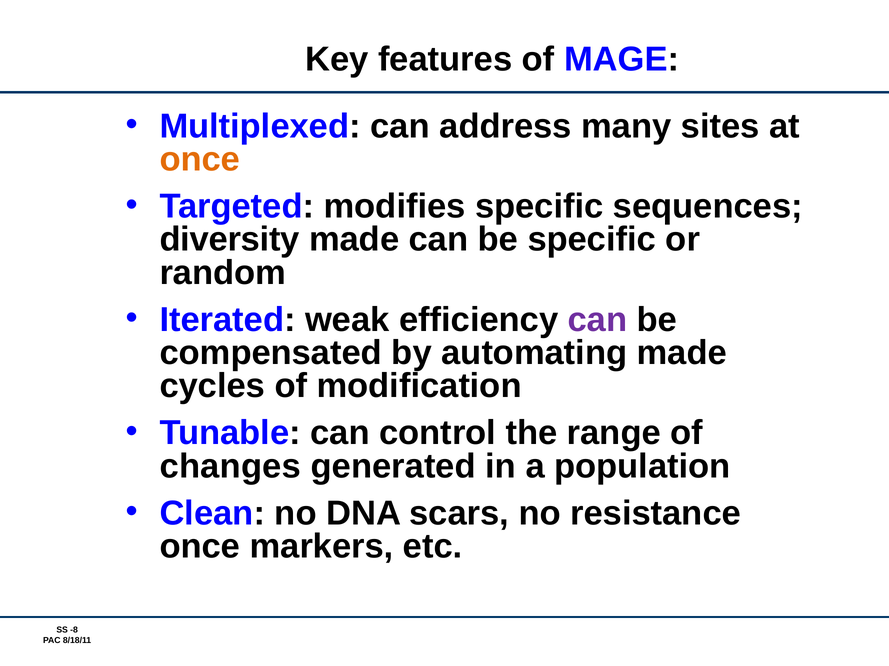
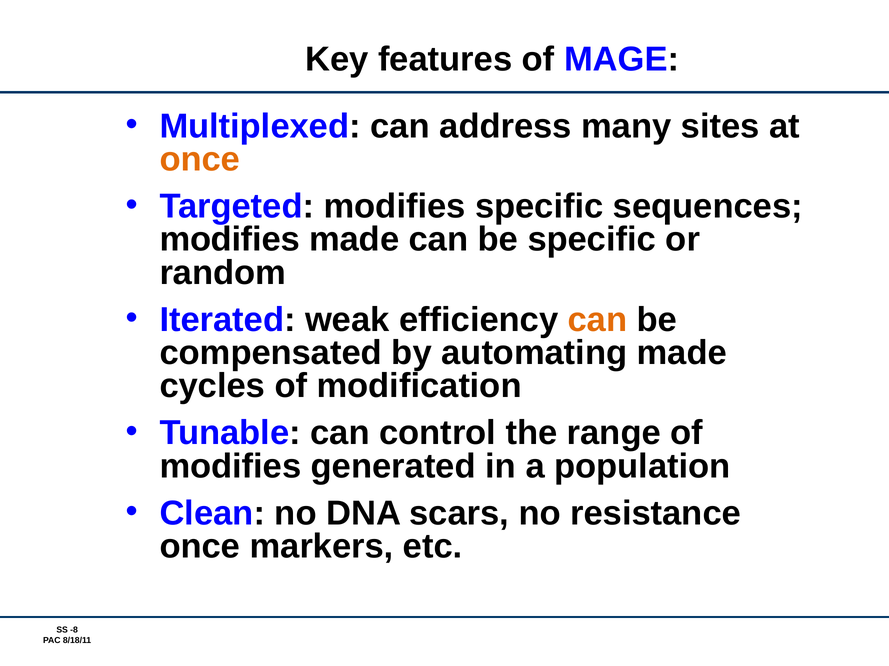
diversity: diversity -> modifies (230, 240)
can colour: purple -> orange (597, 320)
changes: changes -> modifies (230, 467)
